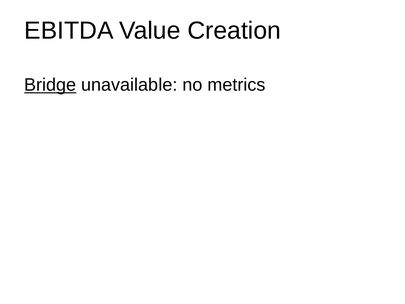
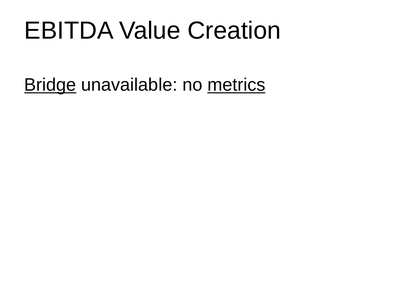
metrics underline: none -> present (236, 85)
